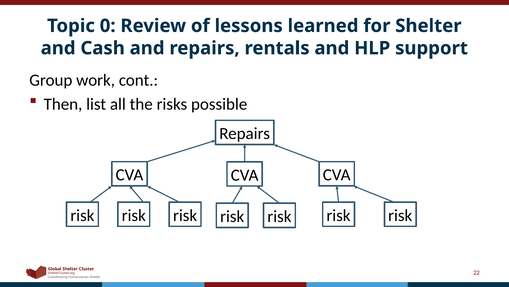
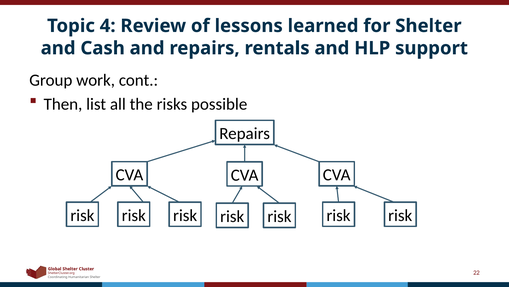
0: 0 -> 4 (108, 26)
